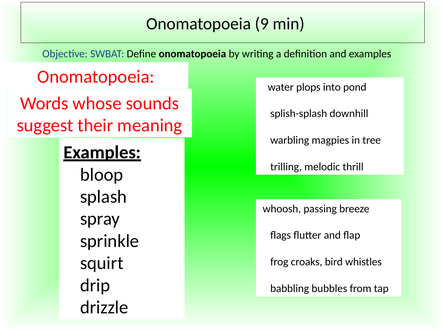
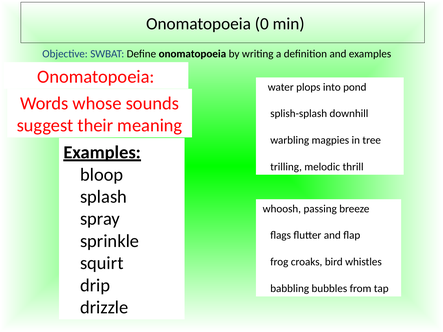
9: 9 -> 0 (262, 24)
